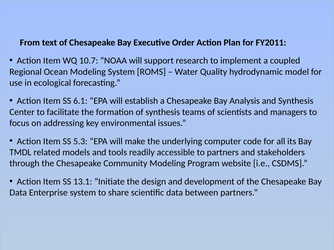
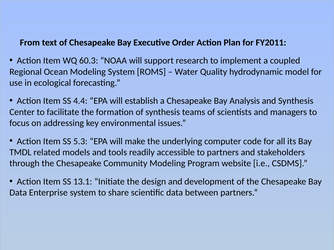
10.7: 10.7 -> 60.3 (89, 61)
6.1: 6.1 -> 4.4 (80, 101)
